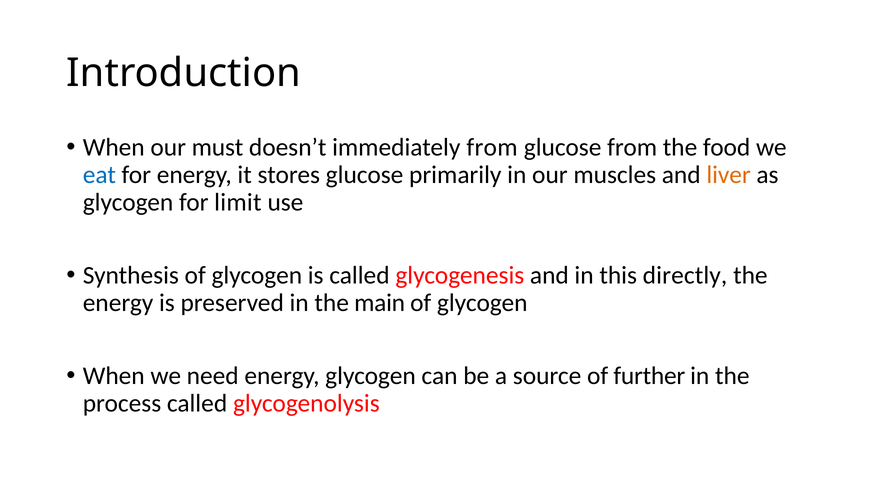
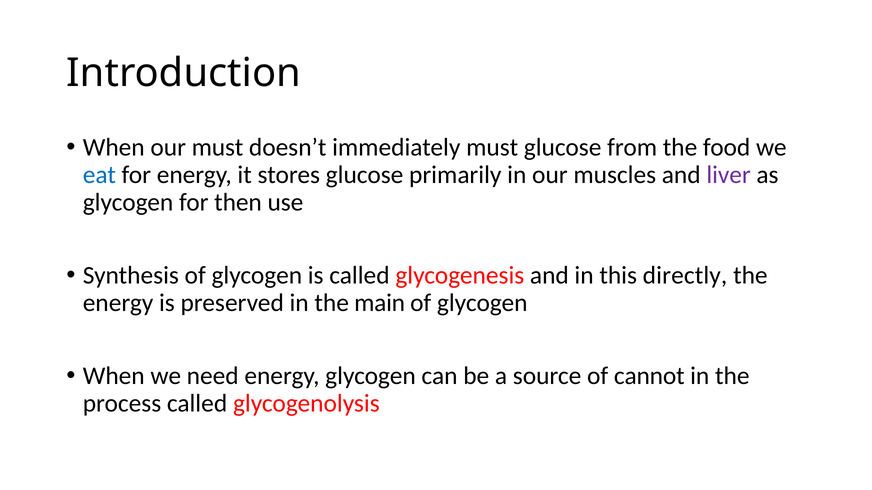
immediately from: from -> must (492, 147)
liver colour: orange -> purple (729, 175)
limit: limit -> then (238, 202)
further: further -> cannot (649, 376)
